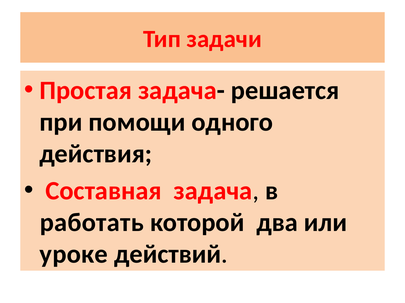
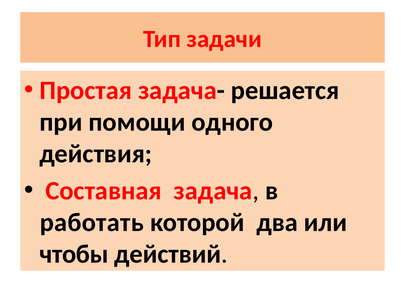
уроке: уроке -> чтобы (74, 255)
